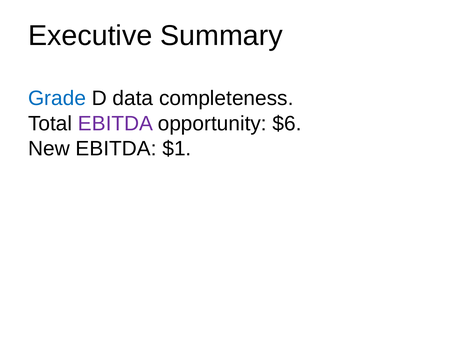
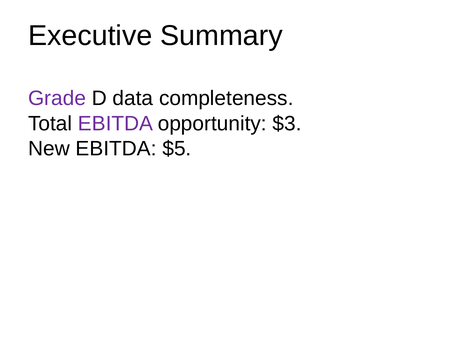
Grade colour: blue -> purple (57, 98)
$6: $6 -> $3 (287, 123)
$1: $1 -> $5 (177, 148)
